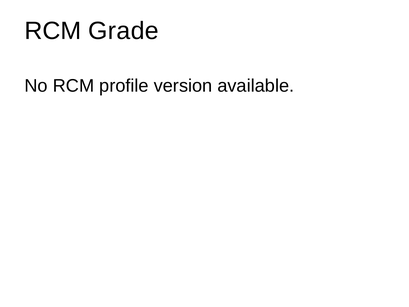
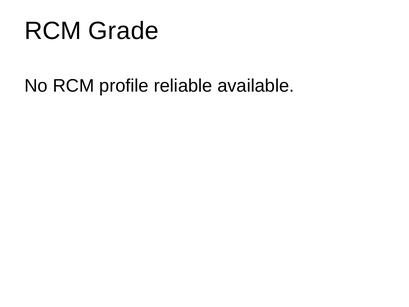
version: version -> reliable (183, 86)
